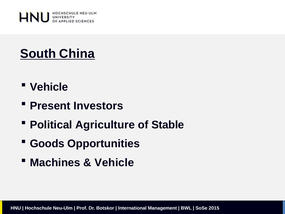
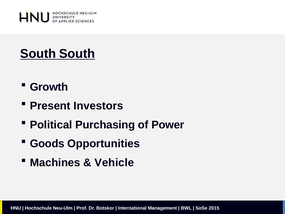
South China: China -> South (77, 54)
Vehicle: Vehicle -> Growth (49, 87)
Agriculture: Agriculture -> Purchasing (105, 125)
Stable: Stable -> Power (168, 125)
